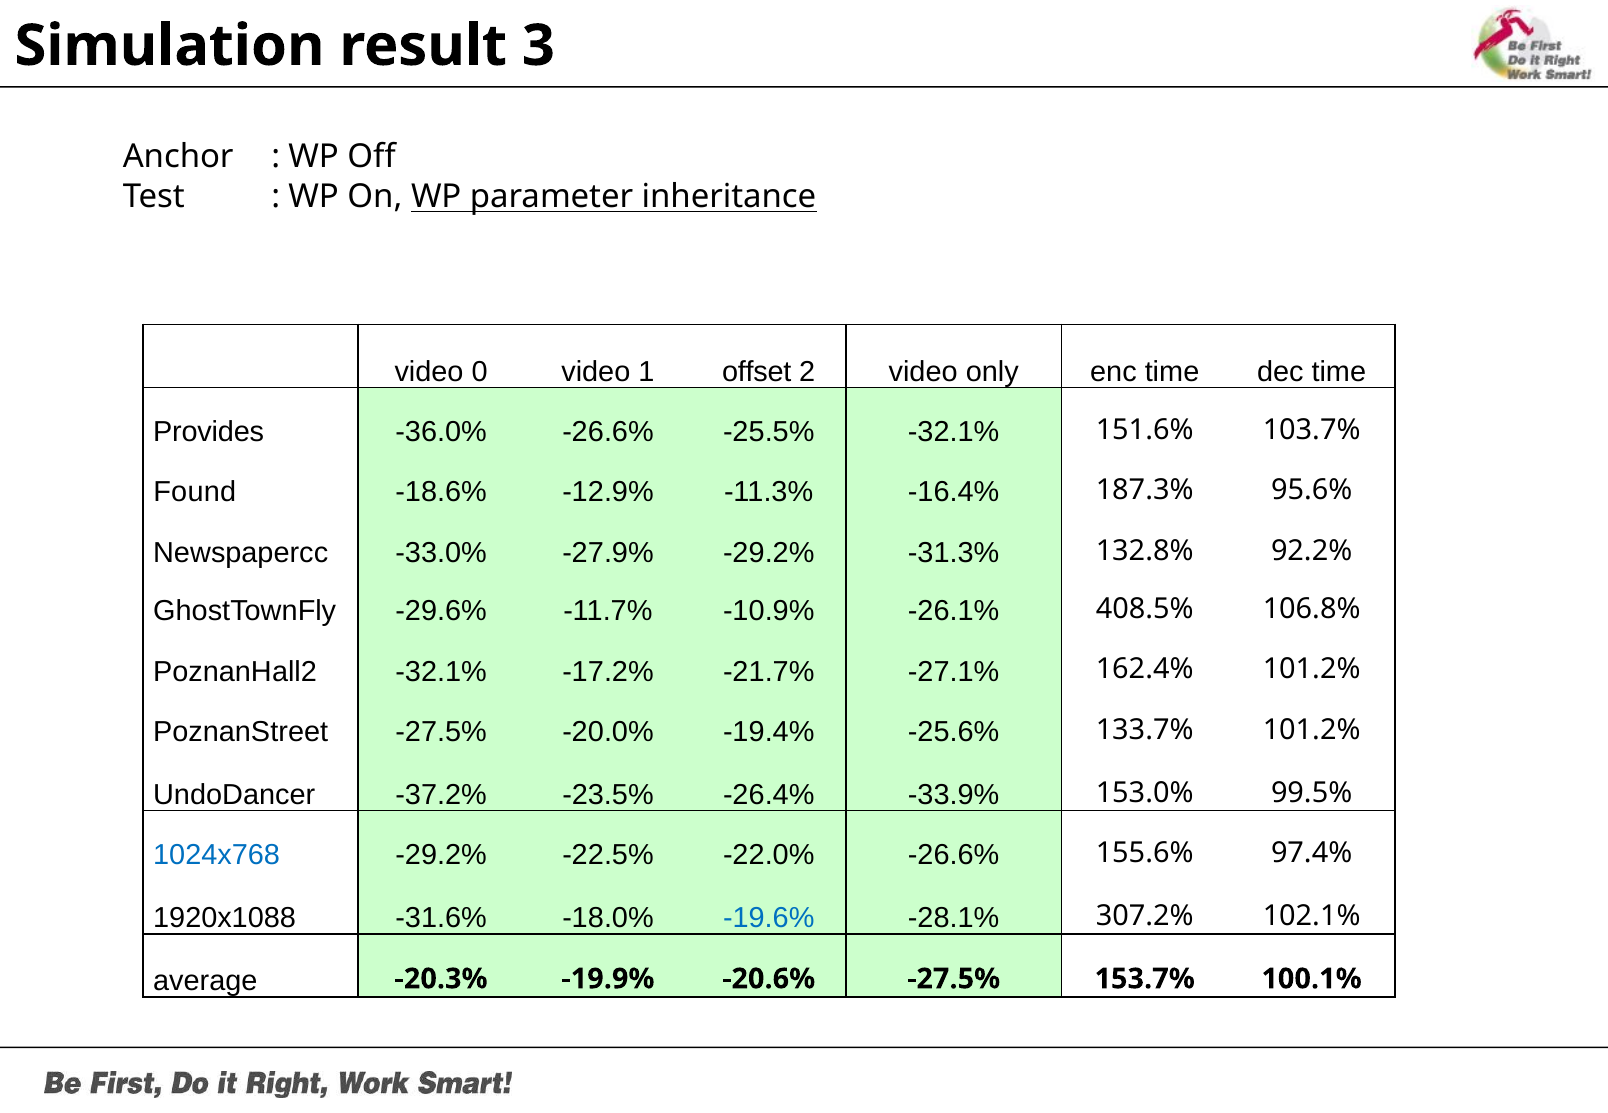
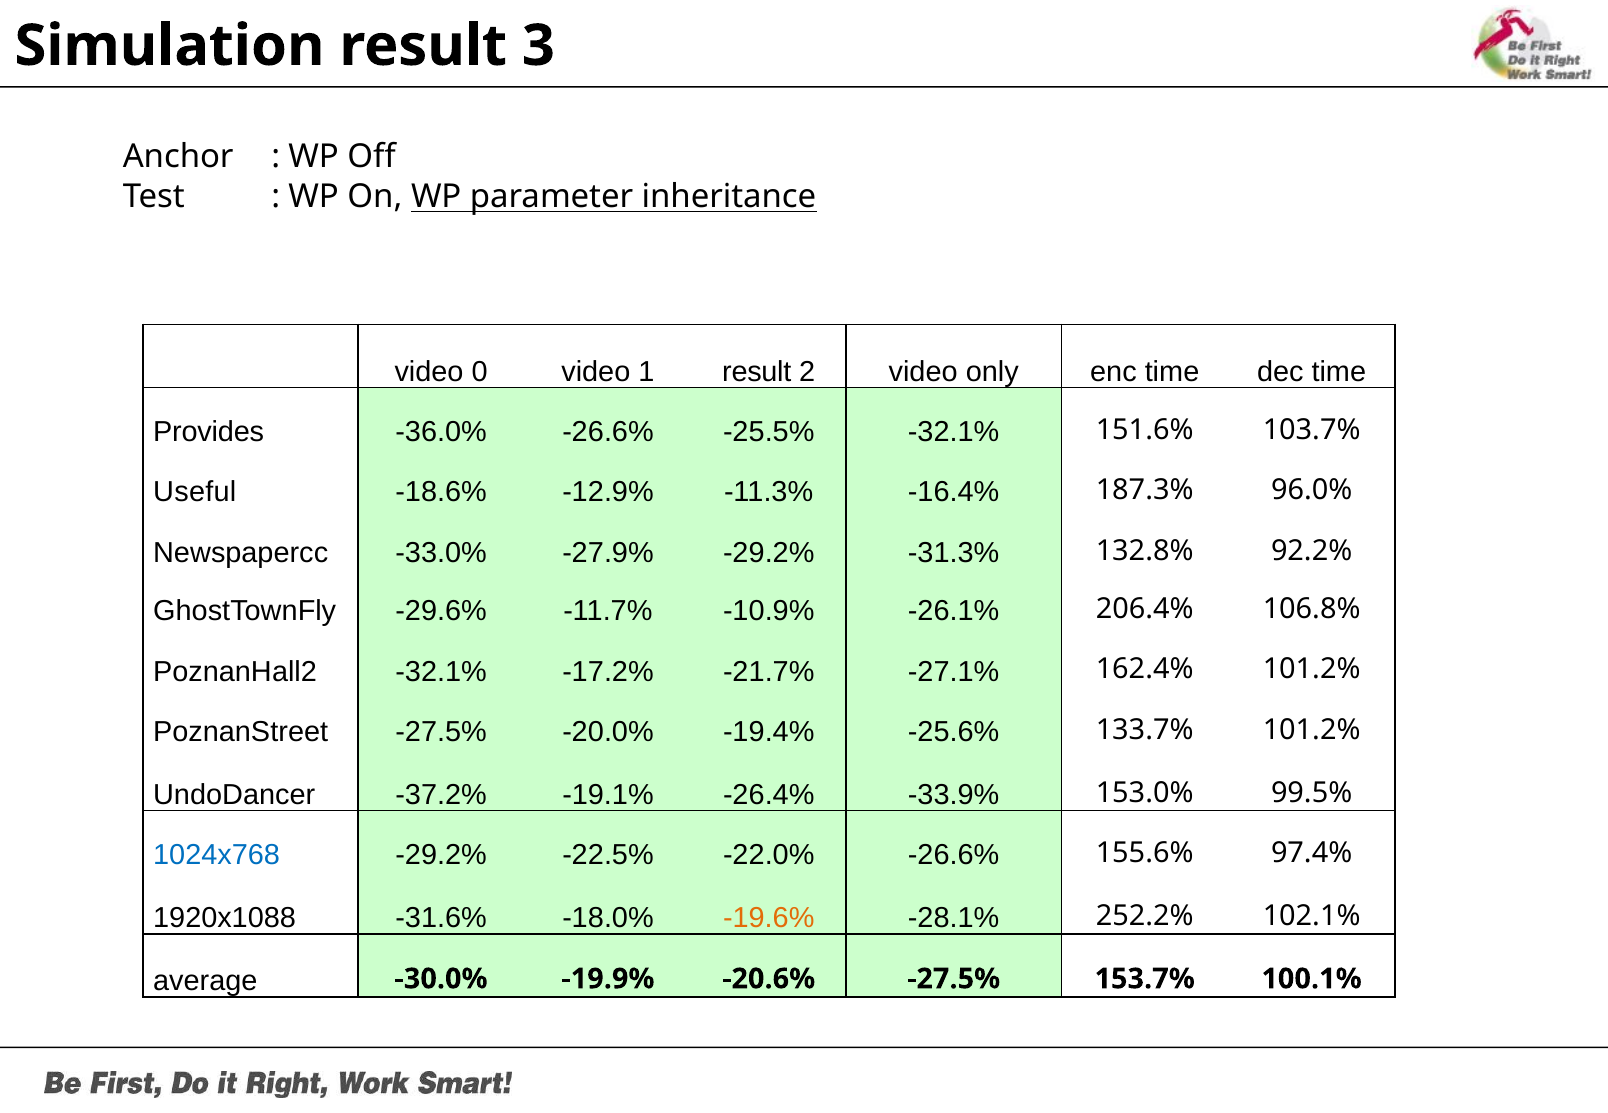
1 offset: offset -> result (757, 372)
Found: Found -> Useful (195, 493)
95.6%: 95.6% -> 96.0% (1312, 490)
408.5%: 408.5% -> 206.4% (1145, 609)
-23.5%: -23.5% -> -19.1% (608, 795)
-19.6% colour: blue -> orange (769, 918)
307.2%: 307.2% -> 252.2% (1145, 916)
-20.3%: -20.3% -> -30.0% (441, 979)
